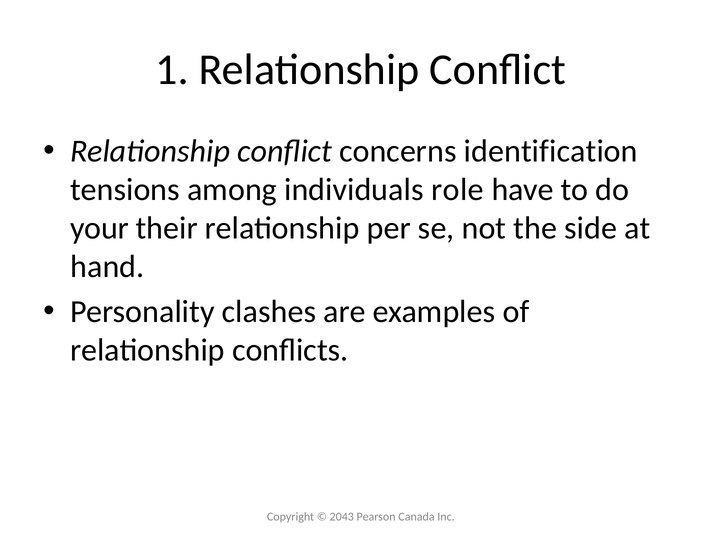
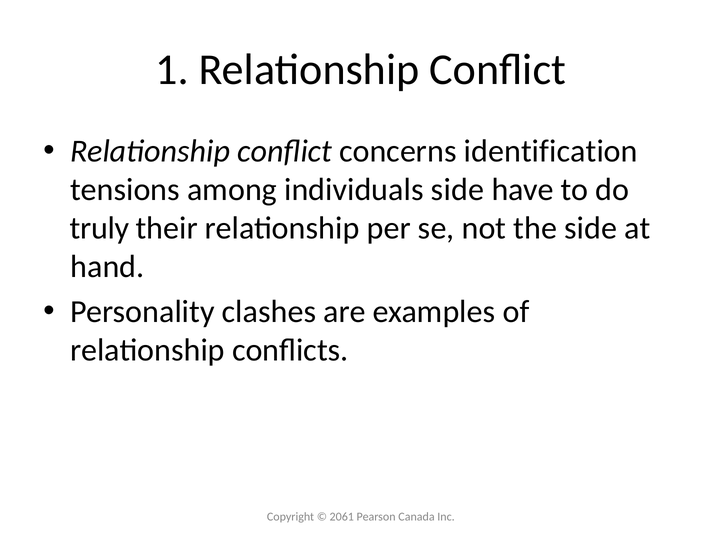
individuals role: role -> side (458, 190)
your: your -> truly (100, 228)
2043: 2043 -> 2061 (342, 517)
